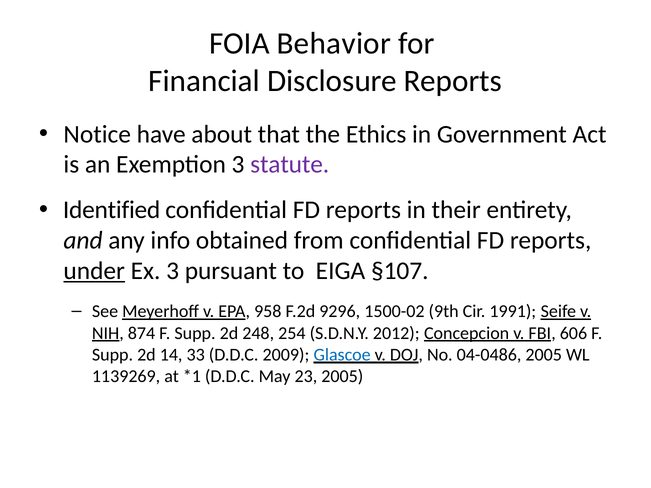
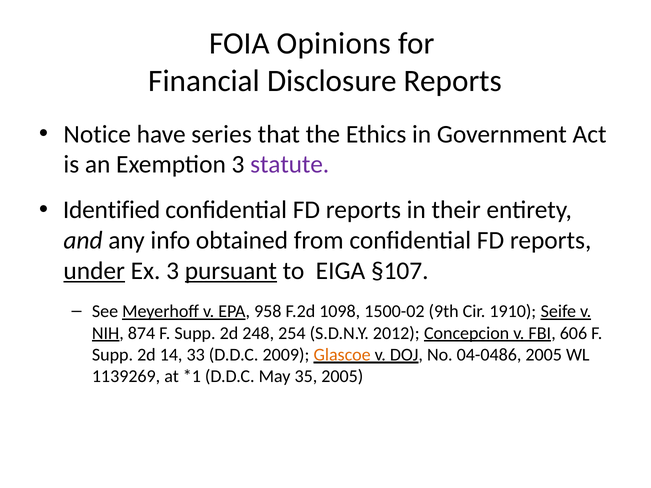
Behavior: Behavior -> Opinions (334, 44)
about: about -> series (222, 134)
pursuant underline: none -> present (231, 271)
9296: 9296 -> 1098 (340, 312)
1991: 1991 -> 1910 (513, 312)
Glascoe colour: blue -> orange (342, 355)
23: 23 -> 35 (306, 376)
